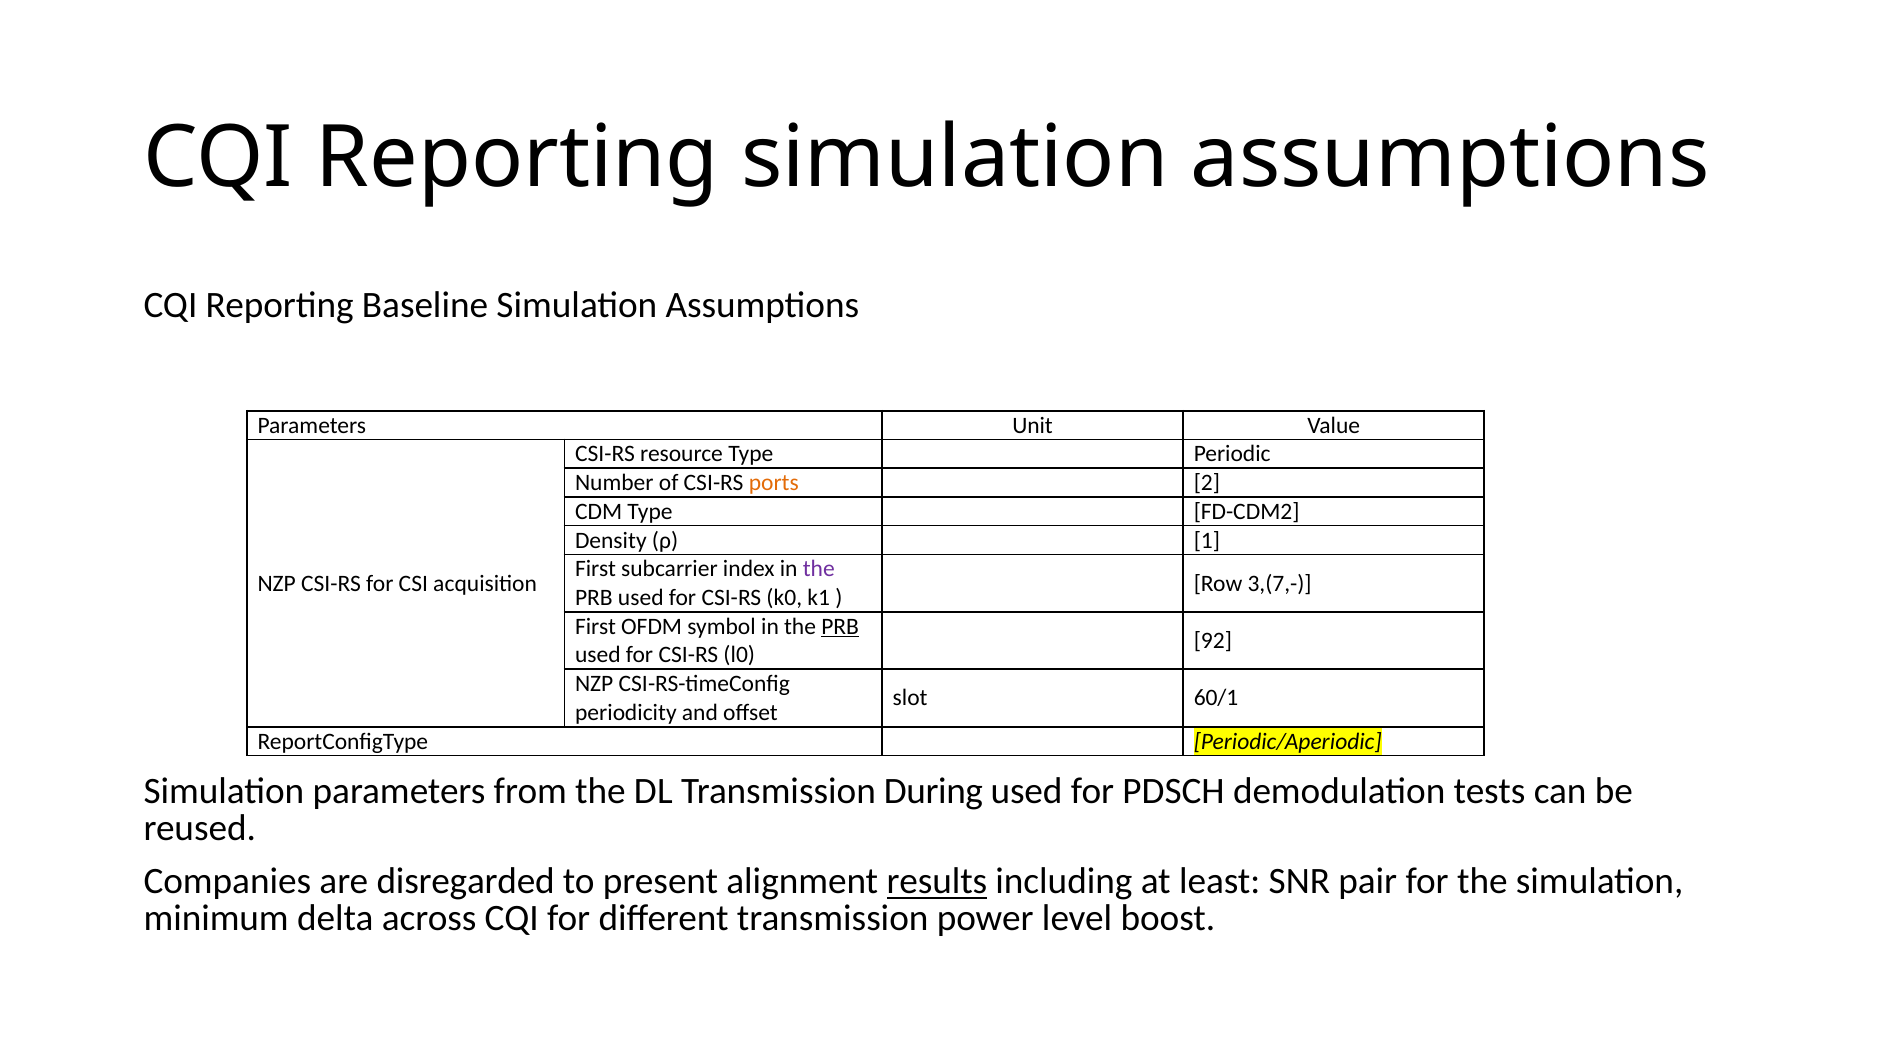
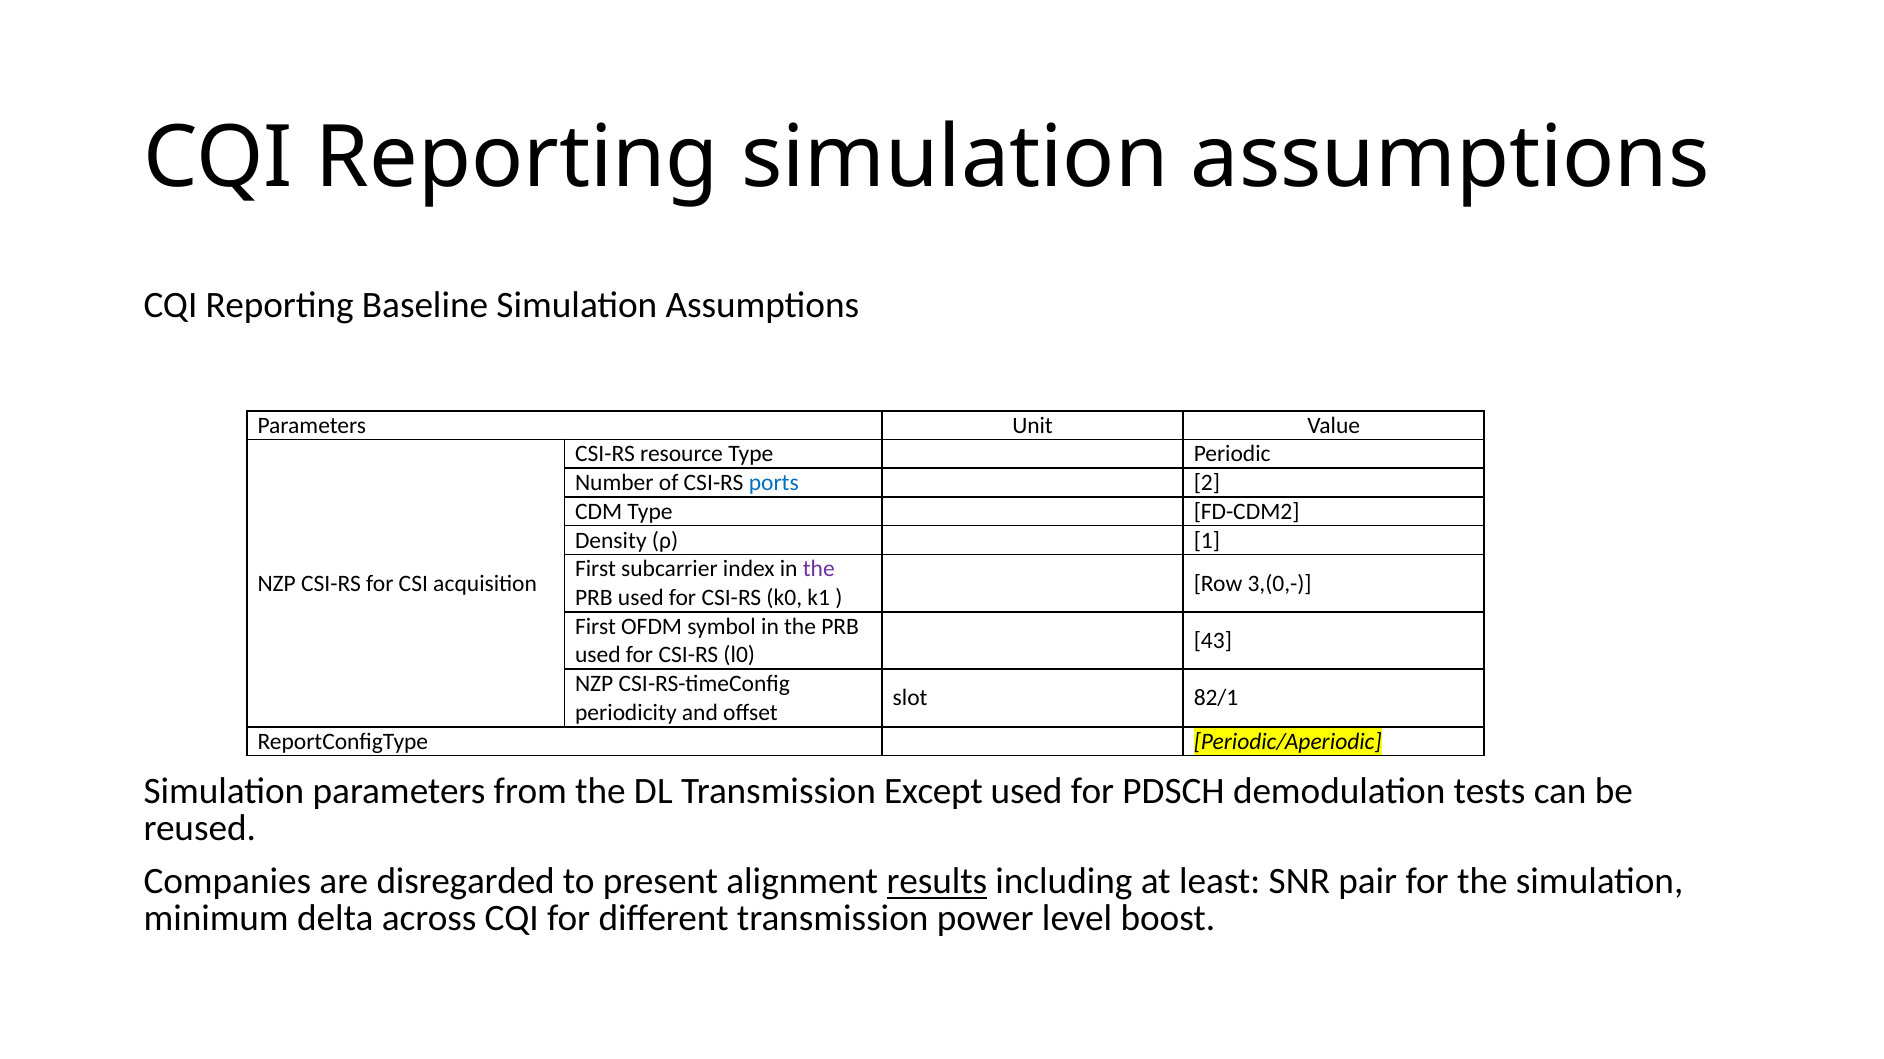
ports colour: orange -> blue (774, 483)
3,(7,-: 3,(7,- -> 3,(0,- (1280, 584)
PRB underline: present -> none (840, 627)
92: 92 -> 43 (1213, 641)
60/1: 60/1 -> 82/1 (1216, 699)
During: During -> Except (933, 792)
